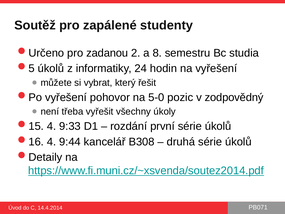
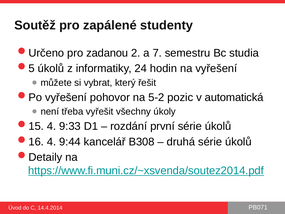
8: 8 -> 7 (157, 53)
5-0: 5-0 -> 5-2 (156, 97)
zodpovědný: zodpovědný -> automatická (234, 97)
